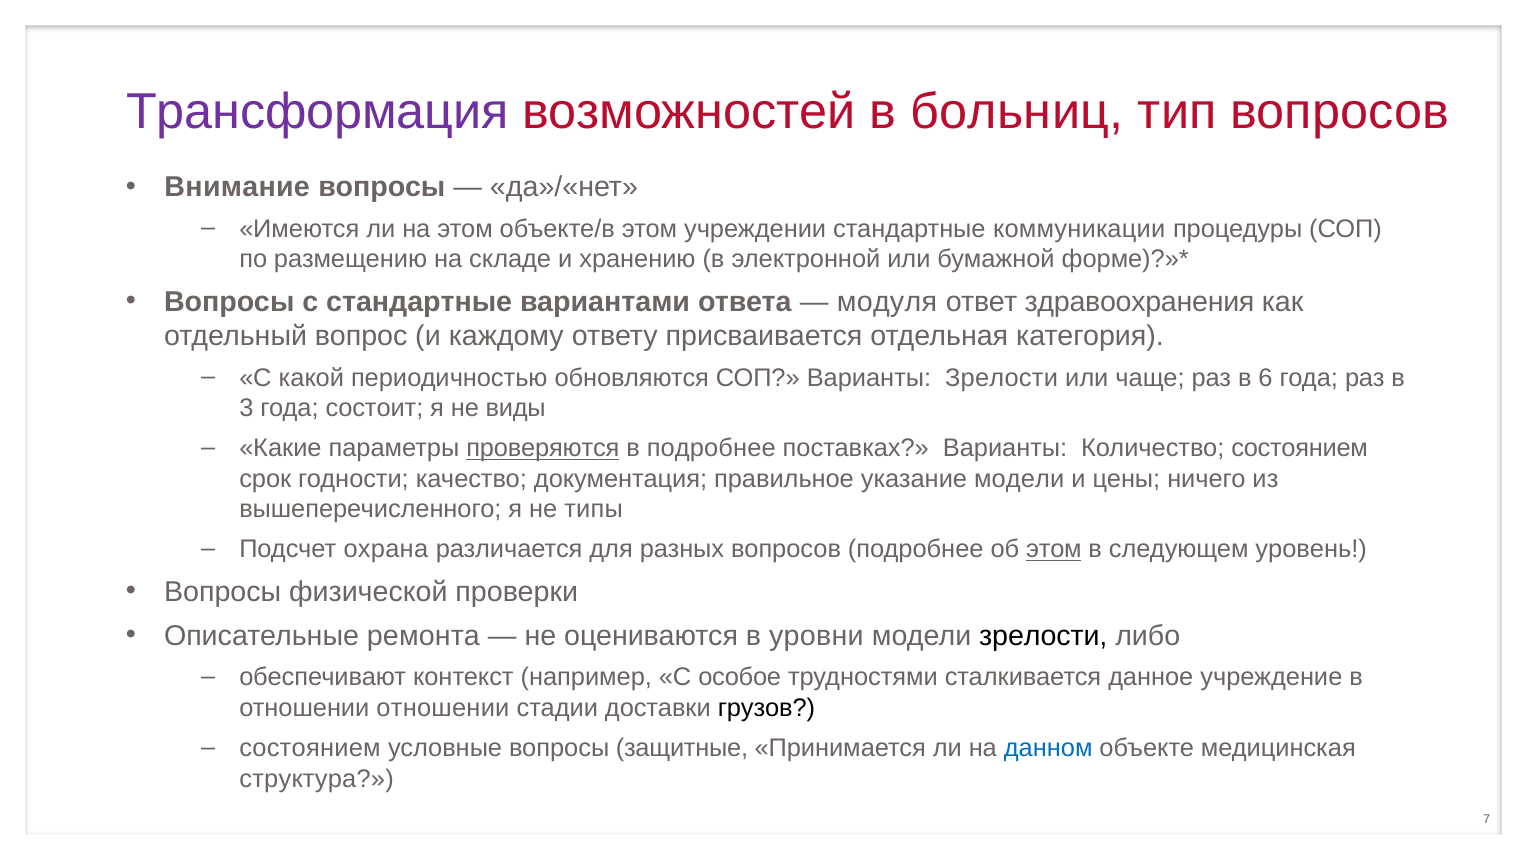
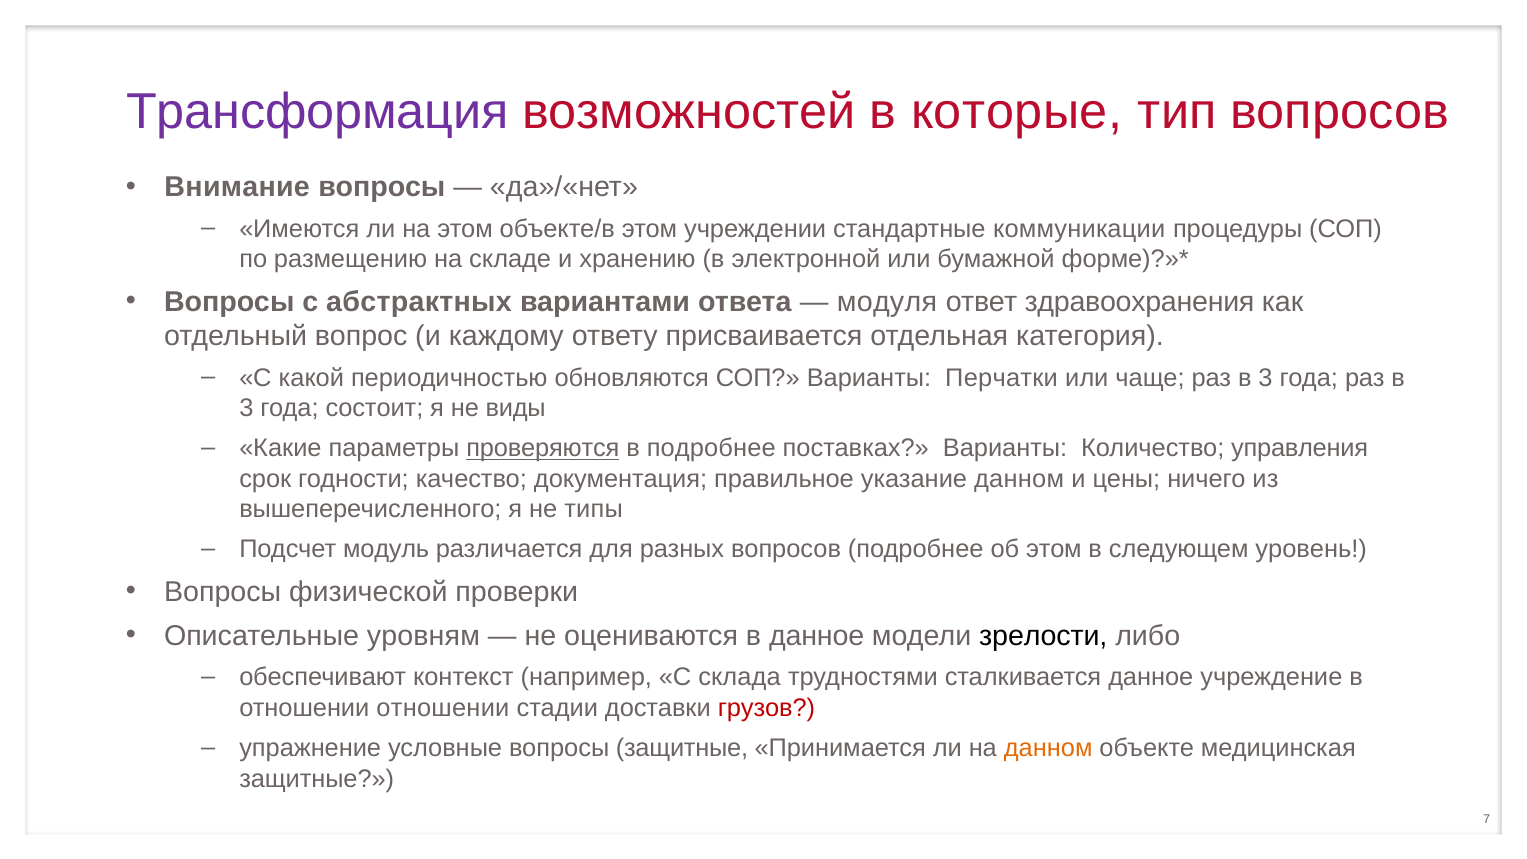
больниц: больниц -> которые (1017, 112)
с стандартные: стандартные -> абстрактных (419, 302)
Варианты Зрелости: Зрелости -> Перчатки (1002, 378)
чаще раз в 6: 6 -> 3 (1266, 378)
Количество состоянием: состоянием -> управления (1300, 448)
указание модели: модели -> данном (1019, 479)
охрана: охрана -> модуль (386, 550)
этом underline: present -> none (1054, 550)
ремонта: ремонта -> уровням (423, 636)
в уровни: уровни -> данное (817, 636)
особое: особое -> склада (740, 677)
грузов colour: black -> red (766, 708)
состоянием: состоянием -> упражнение (310, 748)
данном colour: blue -> orange (1048, 748)
структура: структура -> защитные (317, 779)
